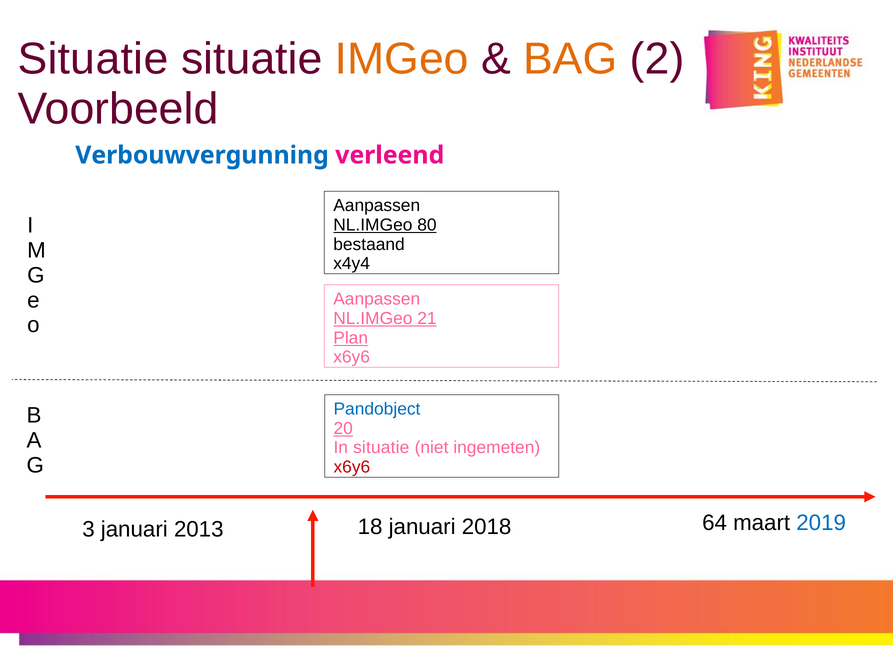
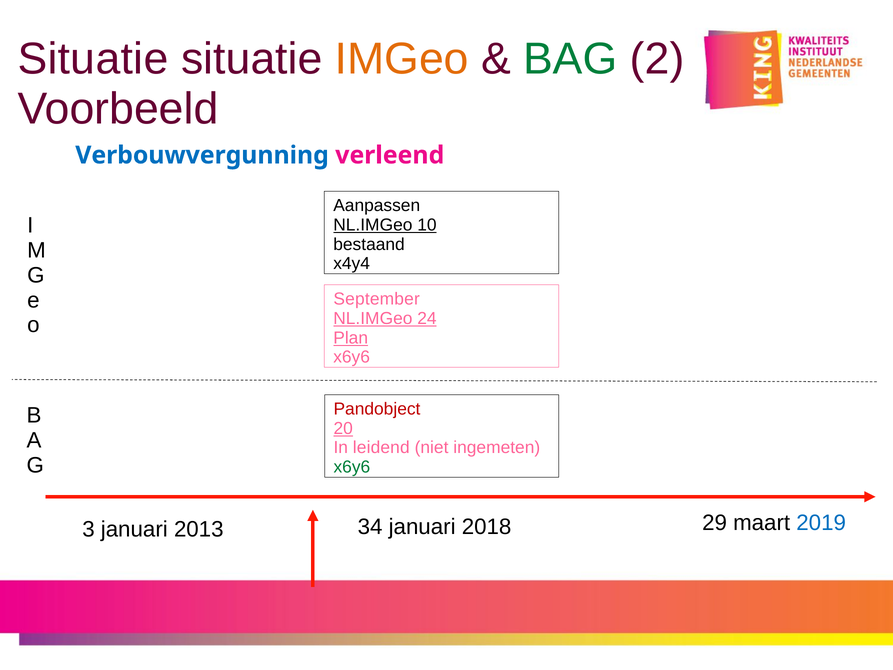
BAG colour: orange -> green (570, 59)
80: 80 -> 10 (427, 225)
Aanpassen: Aanpassen -> September (377, 299)
21: 21 -> 24 (427, 318)
Pandobject colour: blue -> red (377, 409)
In situatie: situatie -> leidend (381, 448)
x6y6 colour: red -> green (352, 467)
18: 18 -> 34 (370, 527)
64: 64 -> 29 (715, 523)
